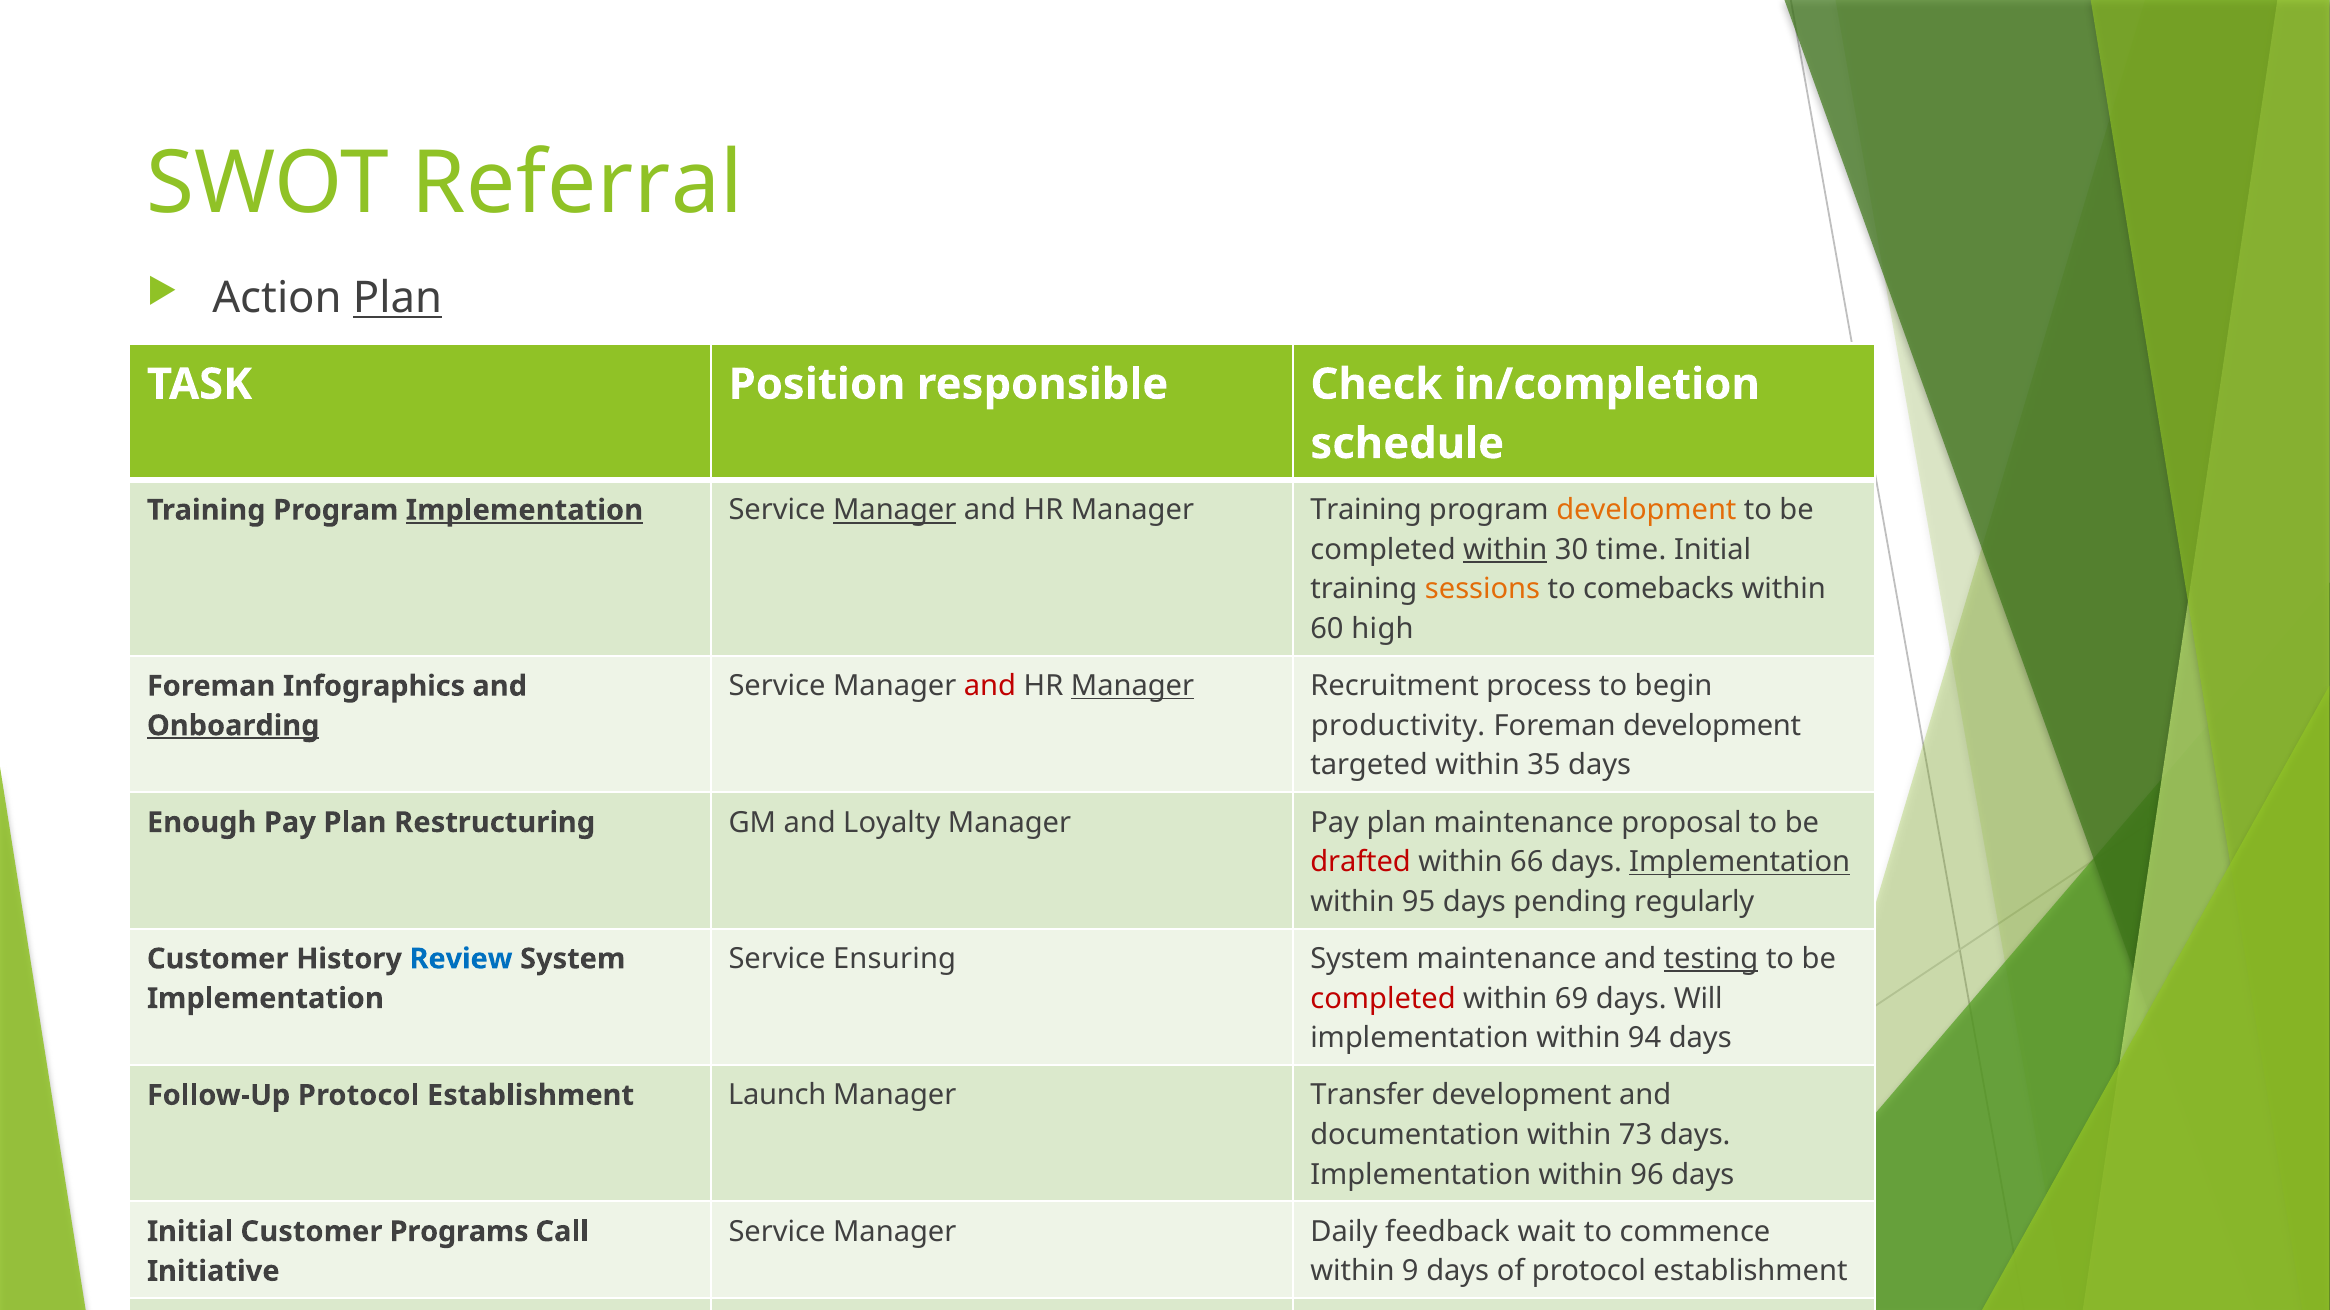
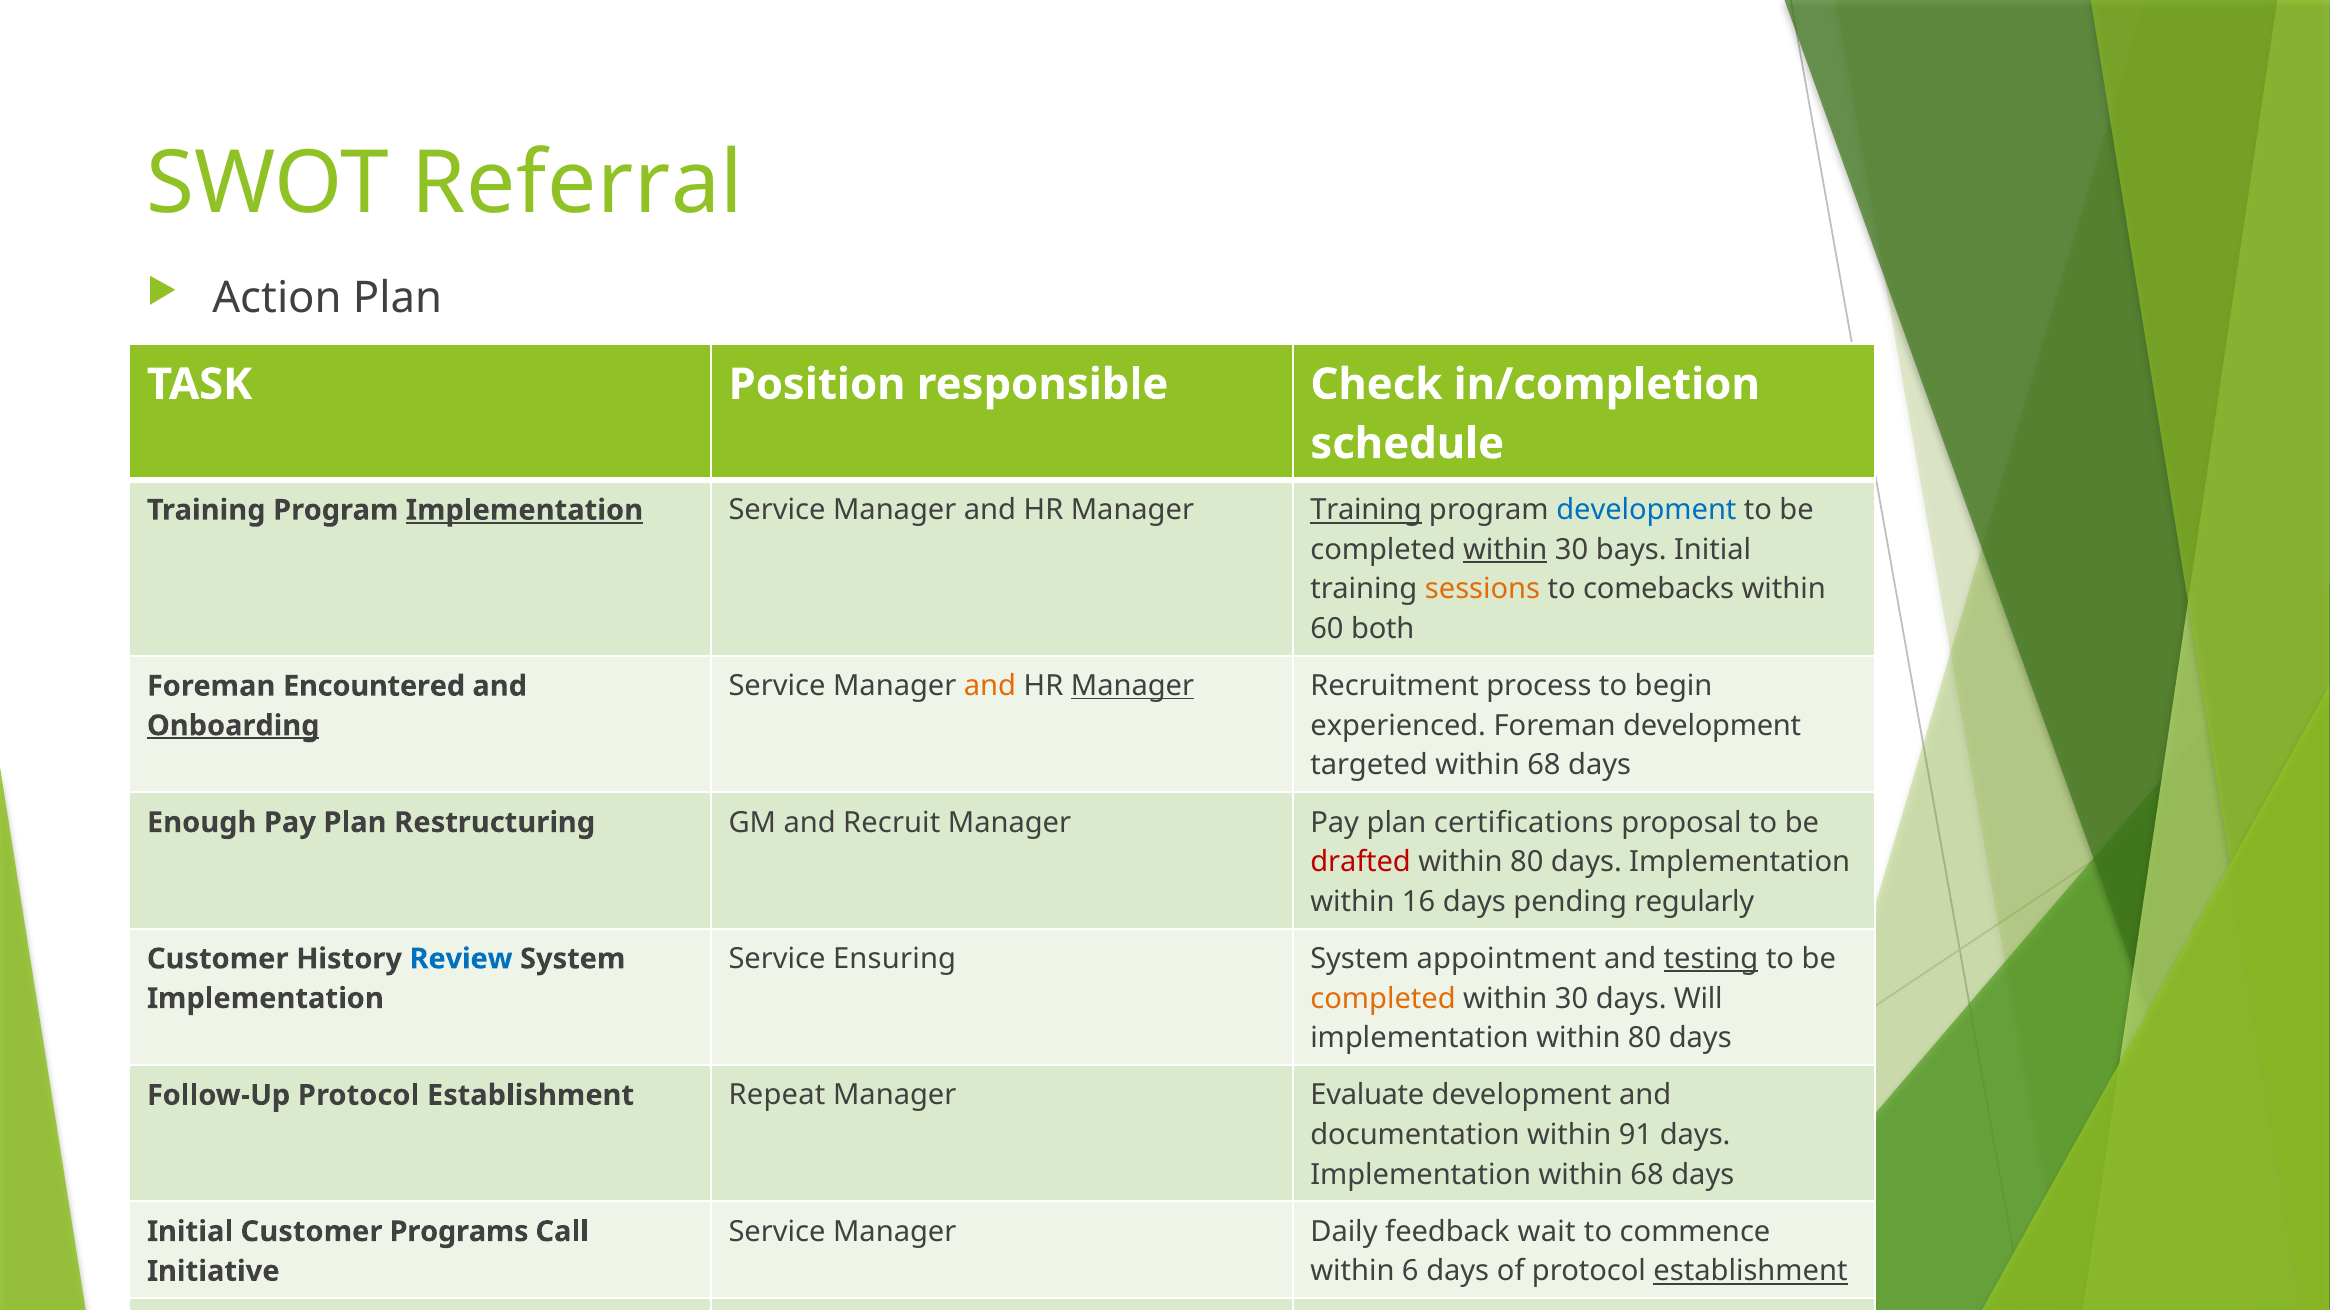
Plan underline: present -> none (397, 298)
Manager underline: present -> none (895, 510)
Training underline: none -> present (1366, 510)
development colour: orange -> blue (1646, 510)
time: time -> bays (1631, 550)
high: high -> both (1383, 629)
and colour: red -> orange (990, 686)
Infographics: Infographics -> Encountered (374, 686)
productivity: productivity -> experienced (1398, 726)
targeted within 35: 35 -> 68 (1544, 766)
Loyalty: Loyalty -> Recruit (892, 823)
plan maintenance: maintenance -> certifications (1524, 823)
66: 66 -> 80 (1527, 862)
Implementation underline: present -> none (1740, 862)
95: 95 -> 16 (1419, 902)
System maintenance: maintenance -> appointment (1506, 959)
completed colour: red -> orange (1383, 999)
69: 69 -> 30 (1572, 999)
implementation within 94: 94 -> 80 (1645, 1039)
Launch: Launch -> Repeat (777, 1096)
Transfer: Transfer -> Evaluate (1367, 1096)
73: 73 -> 91 (1636, 1135)
Implementation within 96: 96 -> 68 (1647, 1175)
9: 9 -> 6 (1410, 1272)
establishment underline: none -> present (1751, 1272)
